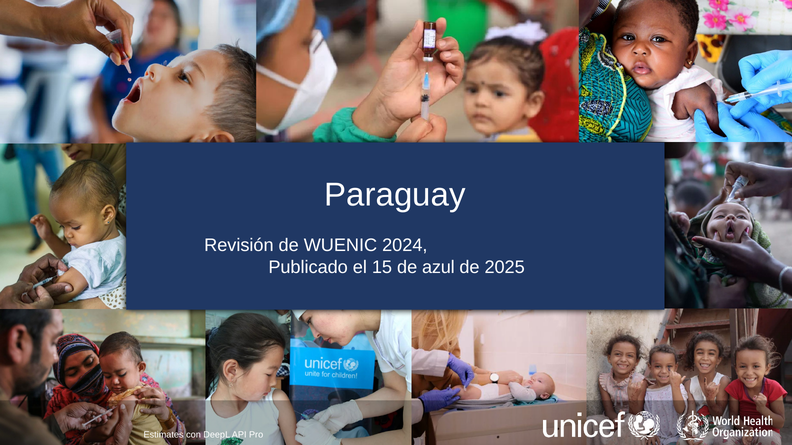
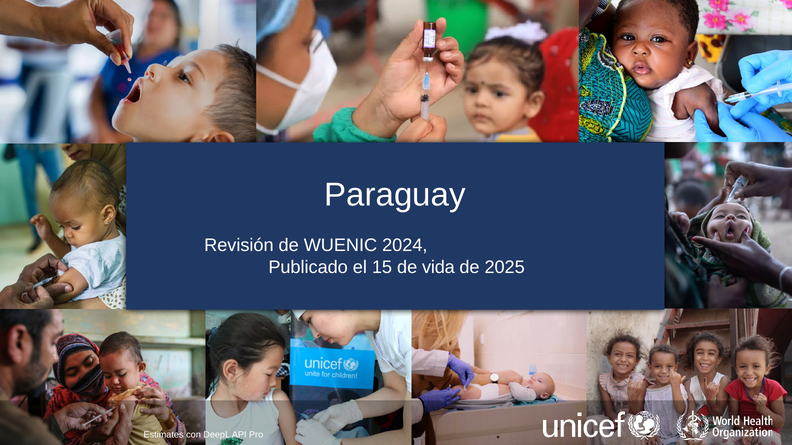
azul: azul -> vida (438, 268)
